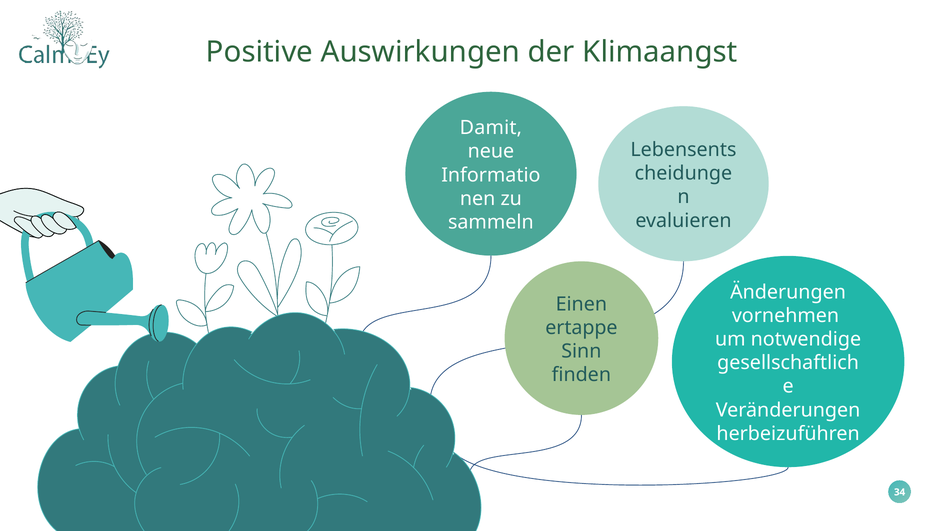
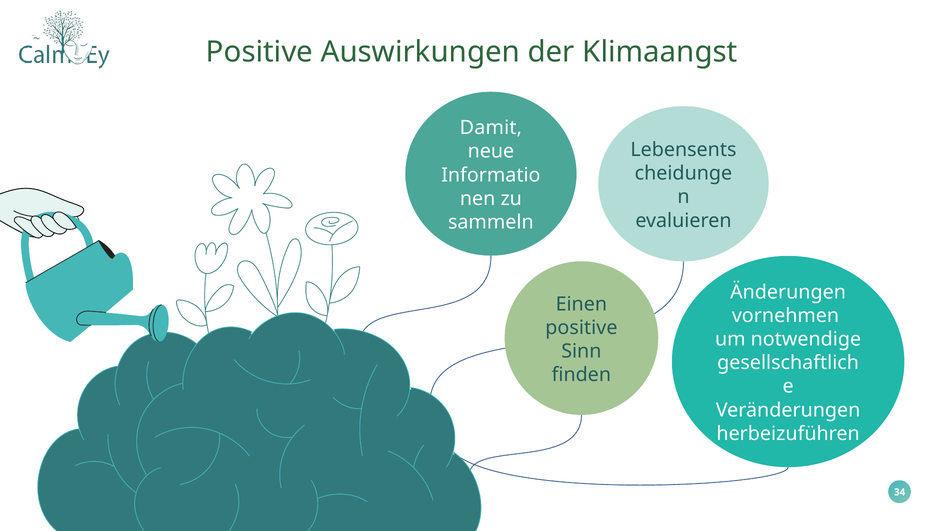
ertappe: ertappe -> positive (581, 328)
